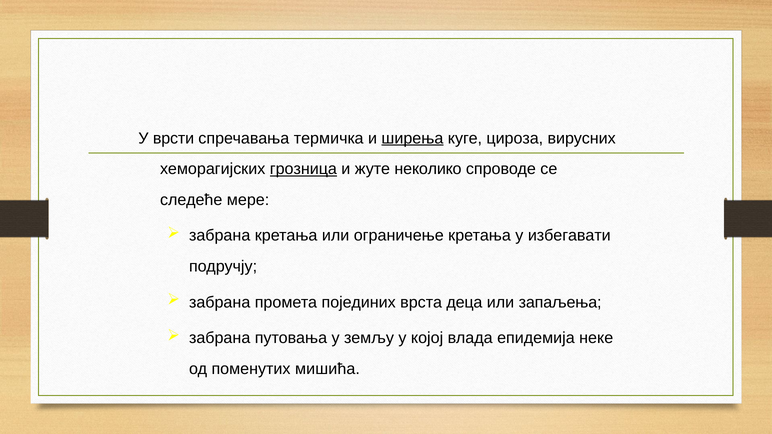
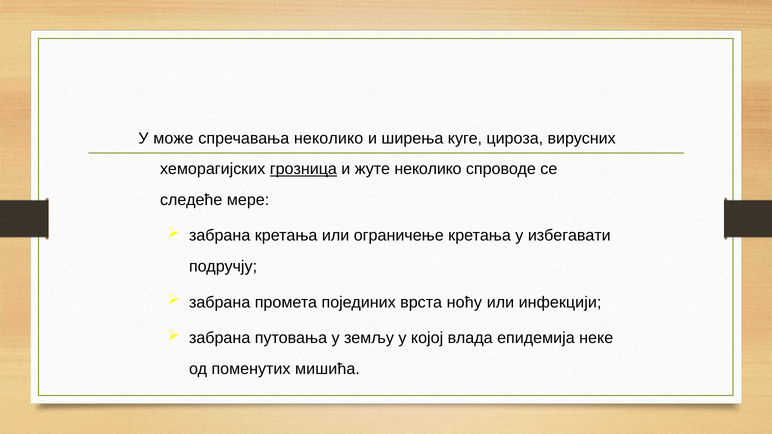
врсти: врсти -> може (173, 138)
спречавања термичка: термичка -> неколико (329, 138)
ширења underline: present -> none (412, 138)
деца: деца -> ноћу (464, 302)
запаљења: запаљења -> инфекцији (560, 302)
